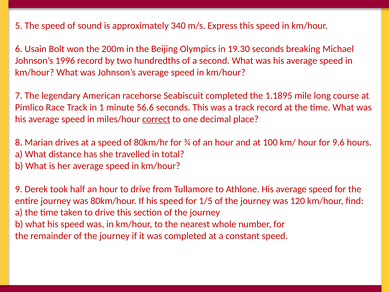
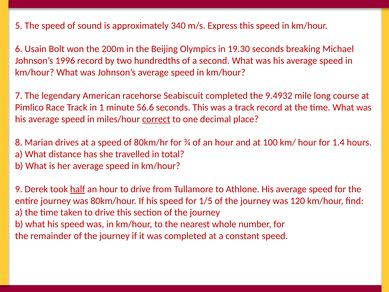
1.1895: 1.1895 -> 9.4932 (279, 96)
9.6: 9.6 -> 1.4 (338, 142)
half underline: none -> present (78, 189)
